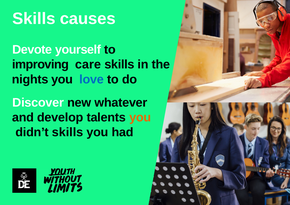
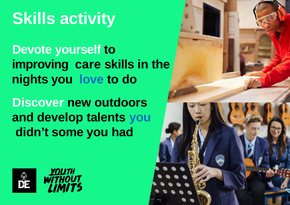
causes: causes -> activity (88, 19)
whatever: whatever -> outdoors (121, 102)
you colour: orange -> blue (140, 117)
didn’t skills: skills -> some (68, 132)
